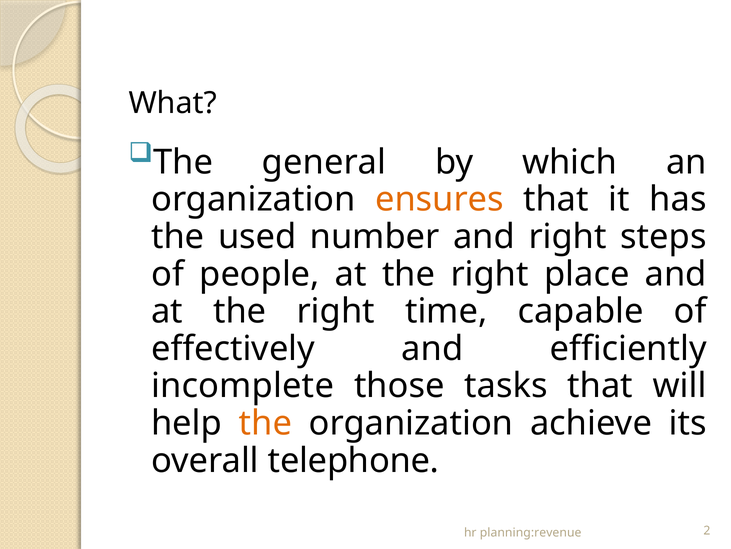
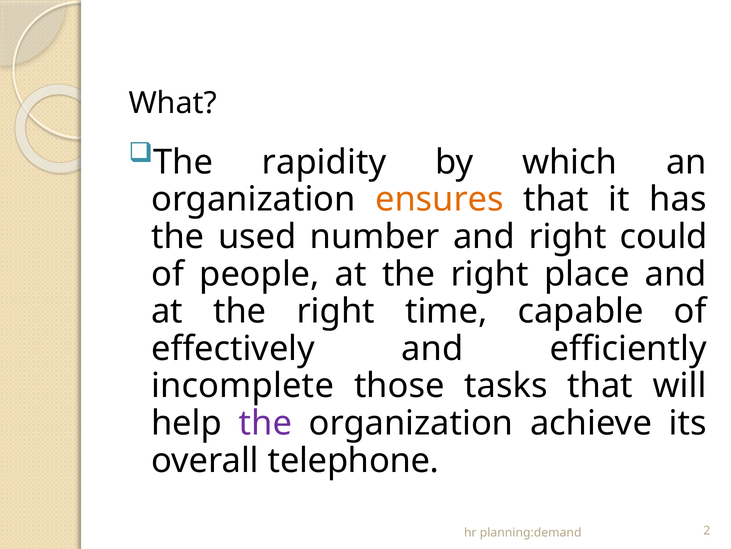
general: general -> rapidity (324, 162)
steps: steps -> could (664, 236)
the colour: orange -> purple (265, 423)
planning:revenue: planning:revenue -> planning:demand (531, 532)
